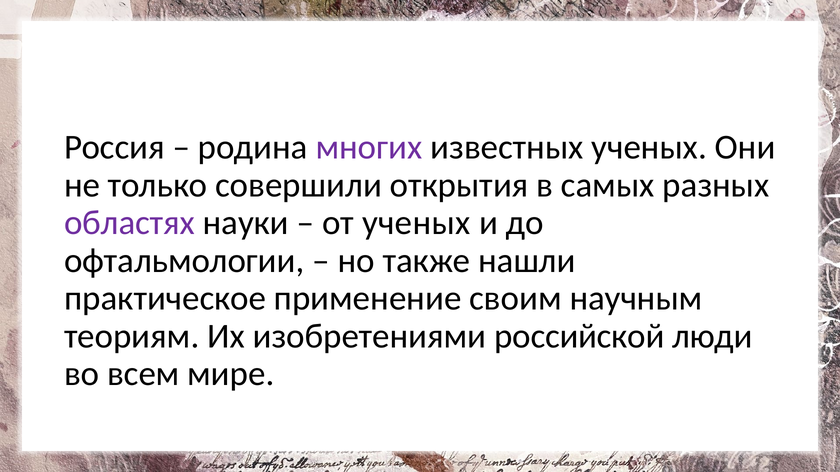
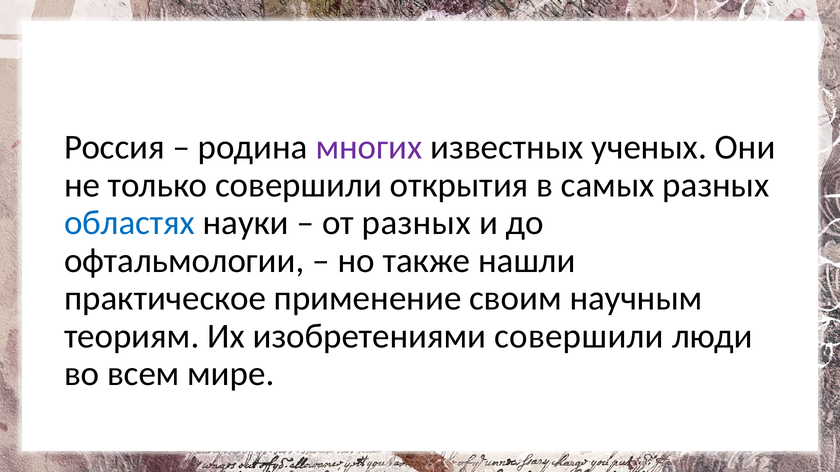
областях colour: purple -> blue (130, 223)
от ученых: ученых -> разных (416, 223)
изобретениями российской: российской -> совершили (579, 336)
